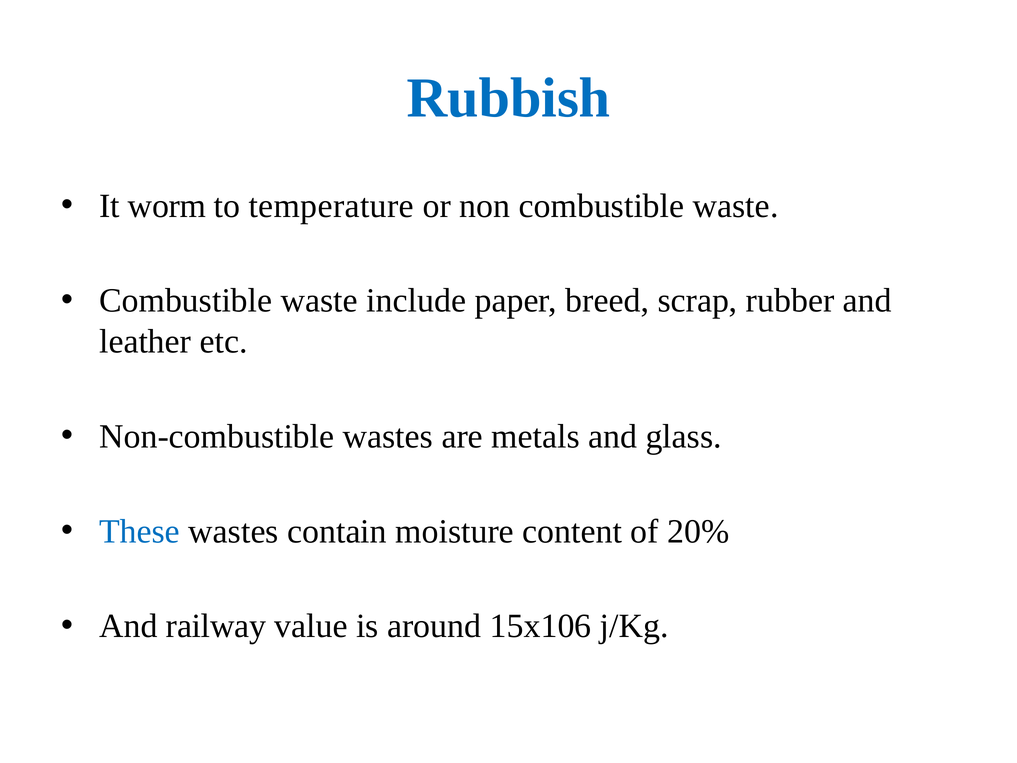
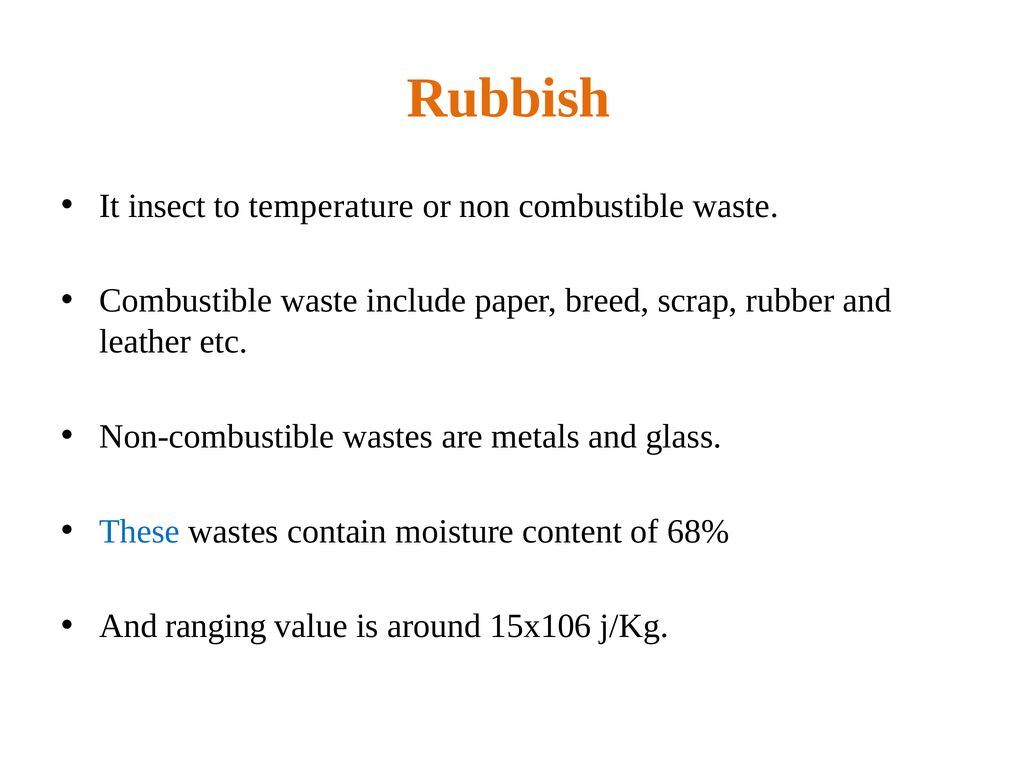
Rubbish colour: blue -> orange (508, 98)
worm: worm -> insect (167, 206)
20%: 20% -> 68% (698, 531)
railway: railway -> ranging (216, 626)
